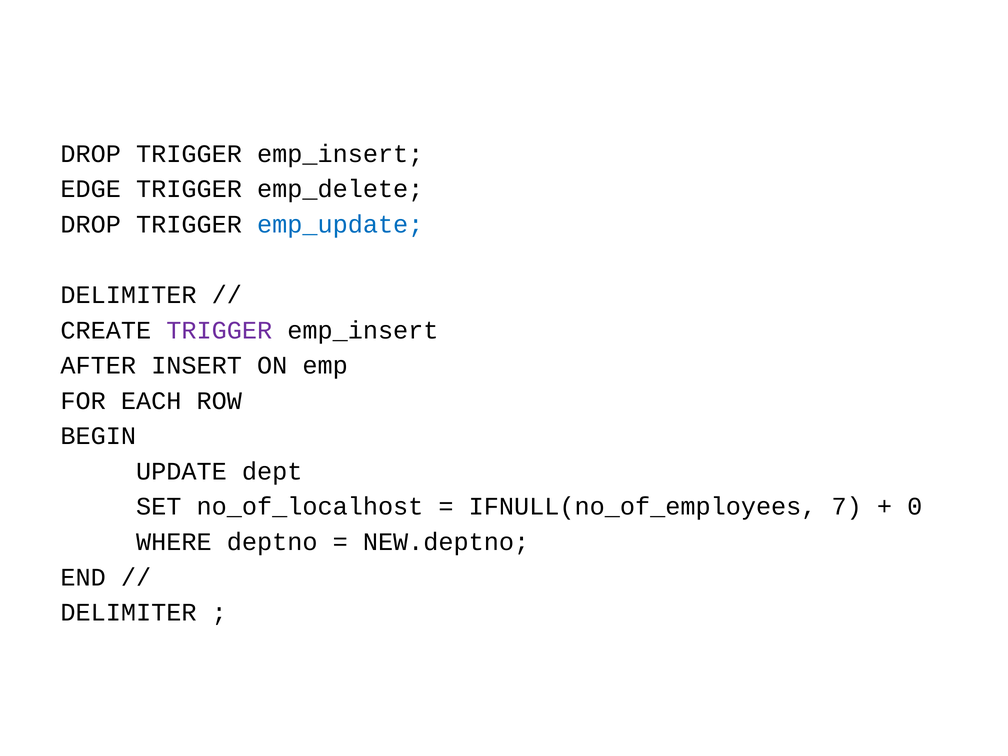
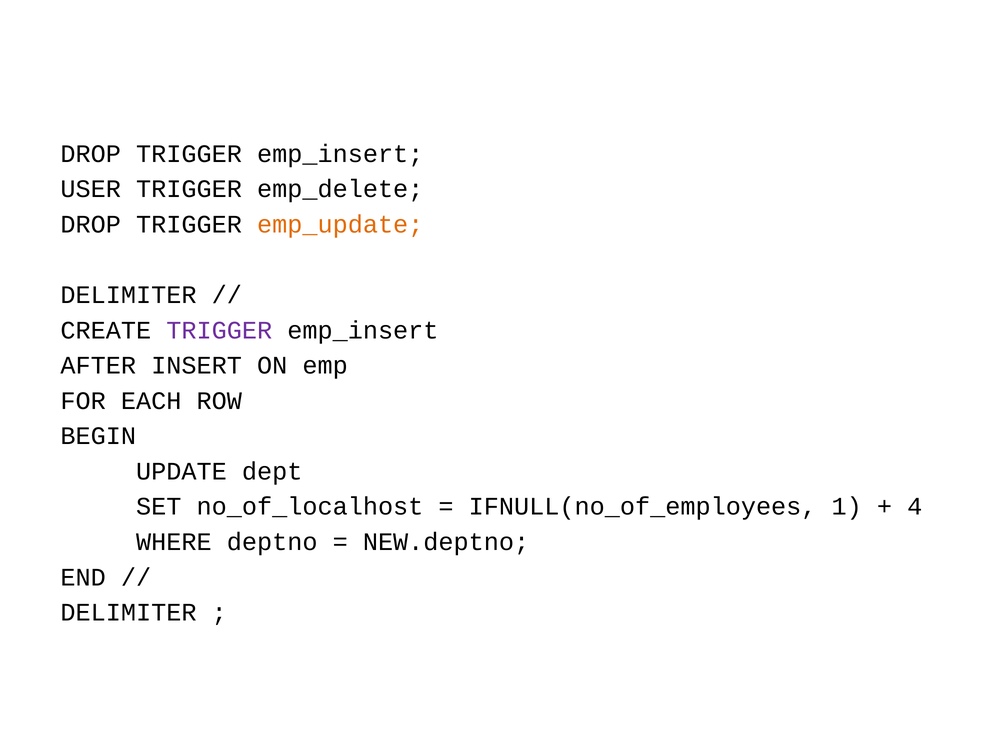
EDGE: EDGE -> USER (91, 189)
emp_update colour: blue -> orange (340, 224)
7: 7 -> 1 (847, 507)
0: 0 -> 4 (915, 507)
